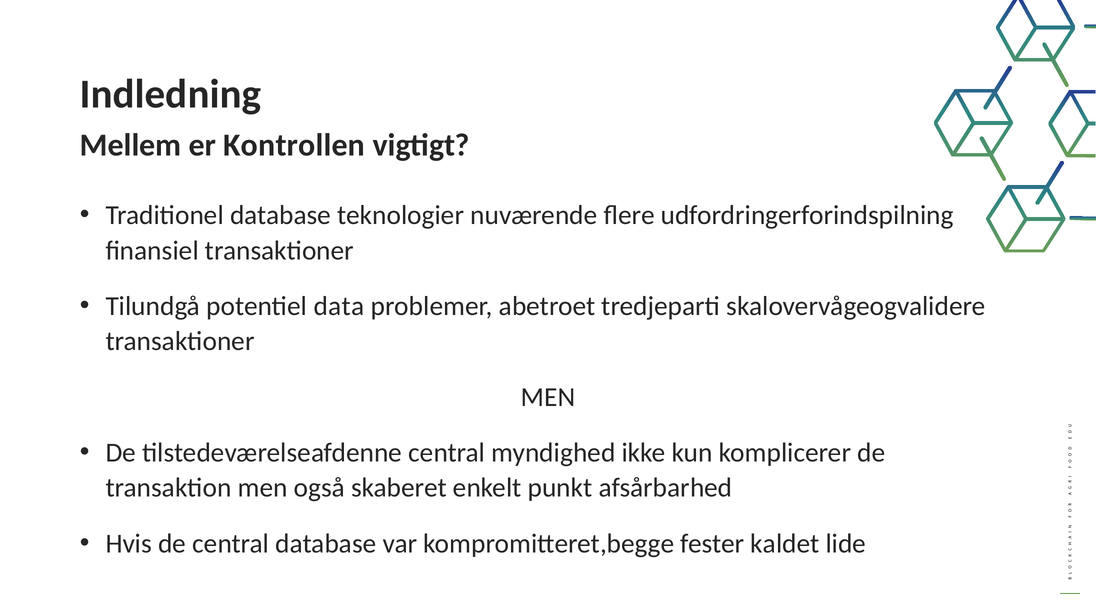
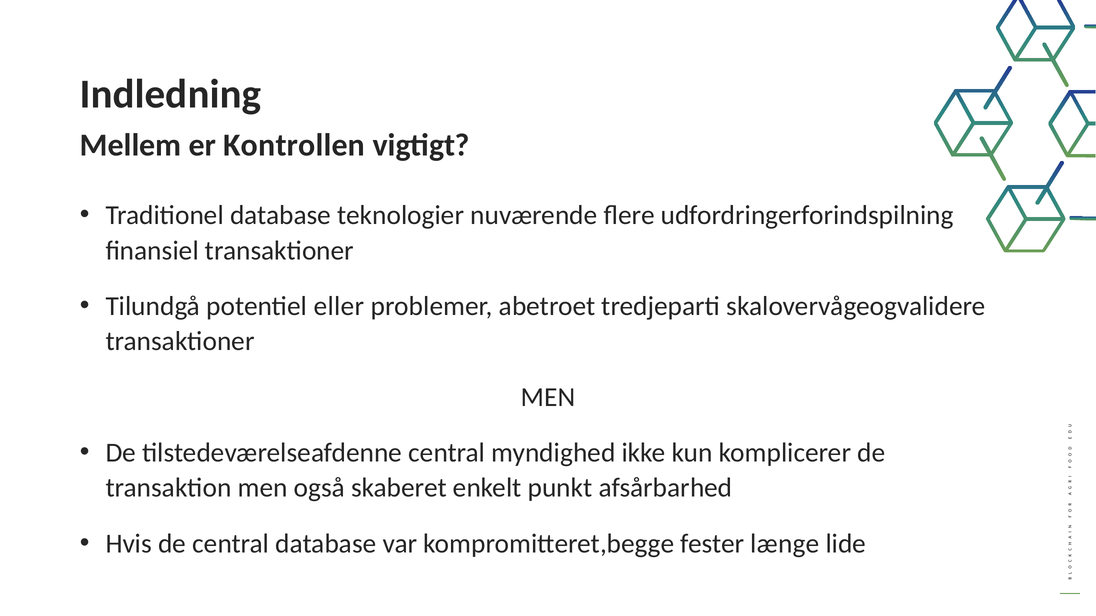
data: data -> eller (339, 306)
kaldet: kaldet -> længe (785, 544)
